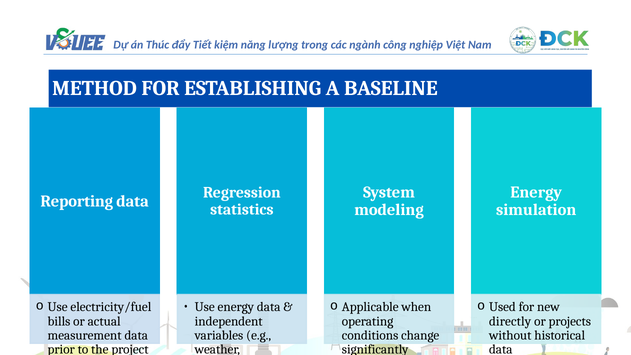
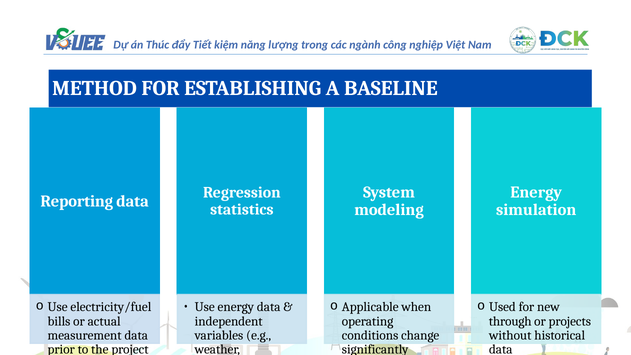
directly: directly -> through (510, 321)
